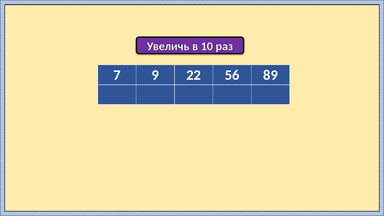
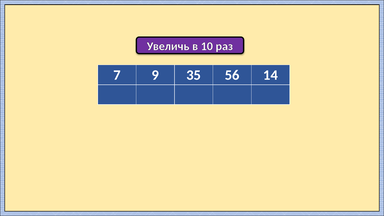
22: 22 -> 35 (194, 75)
89: 89 -> 14 (271, 75)
